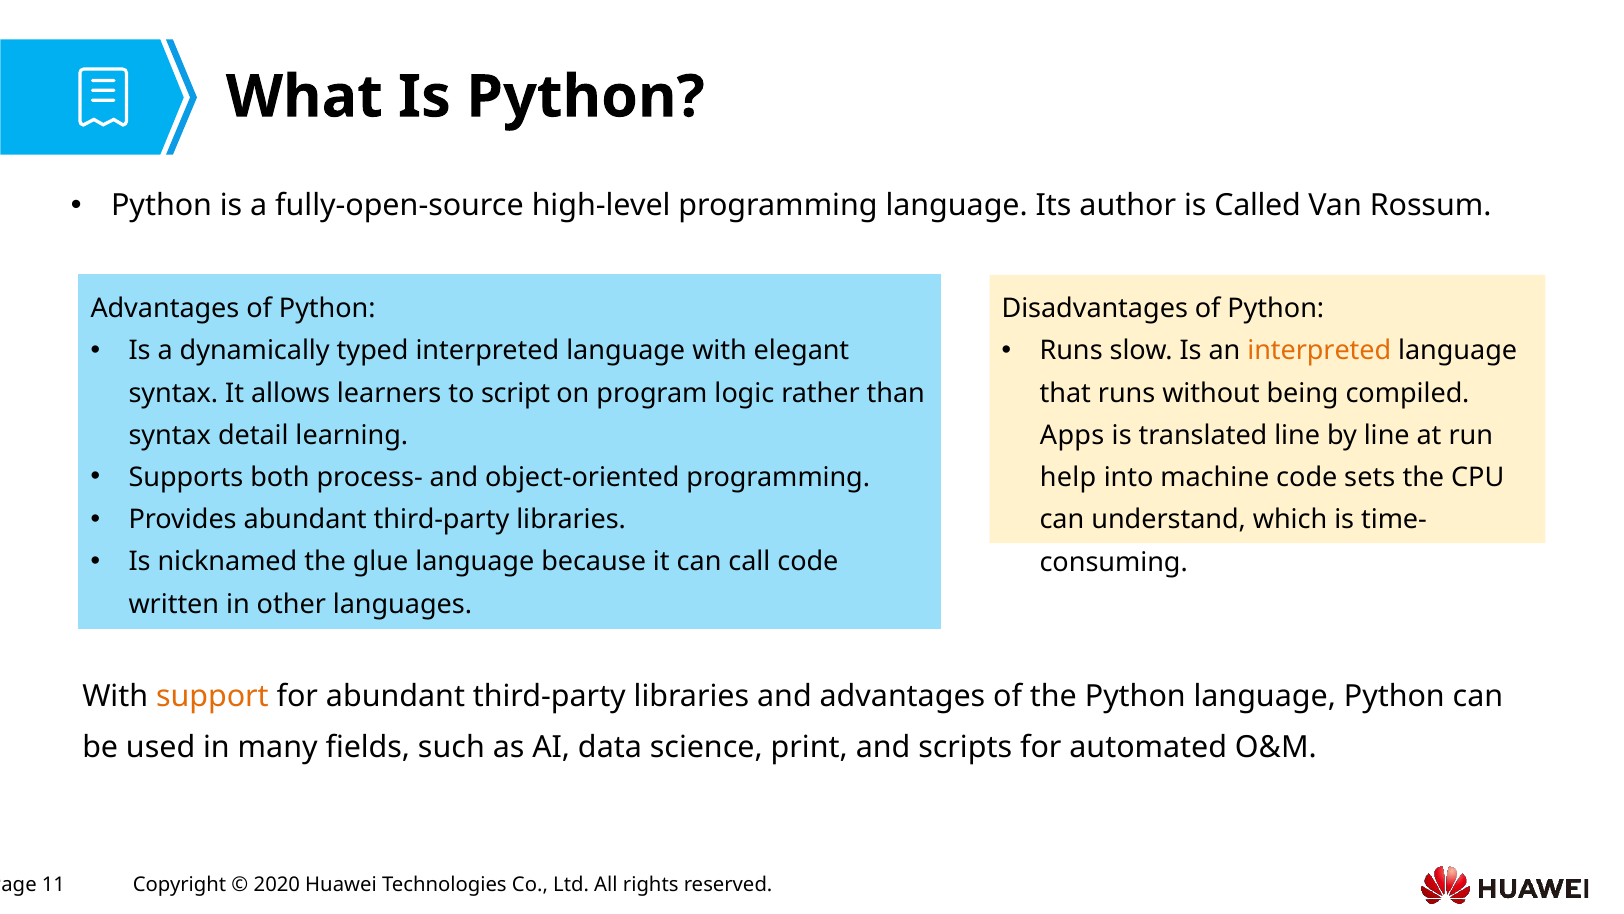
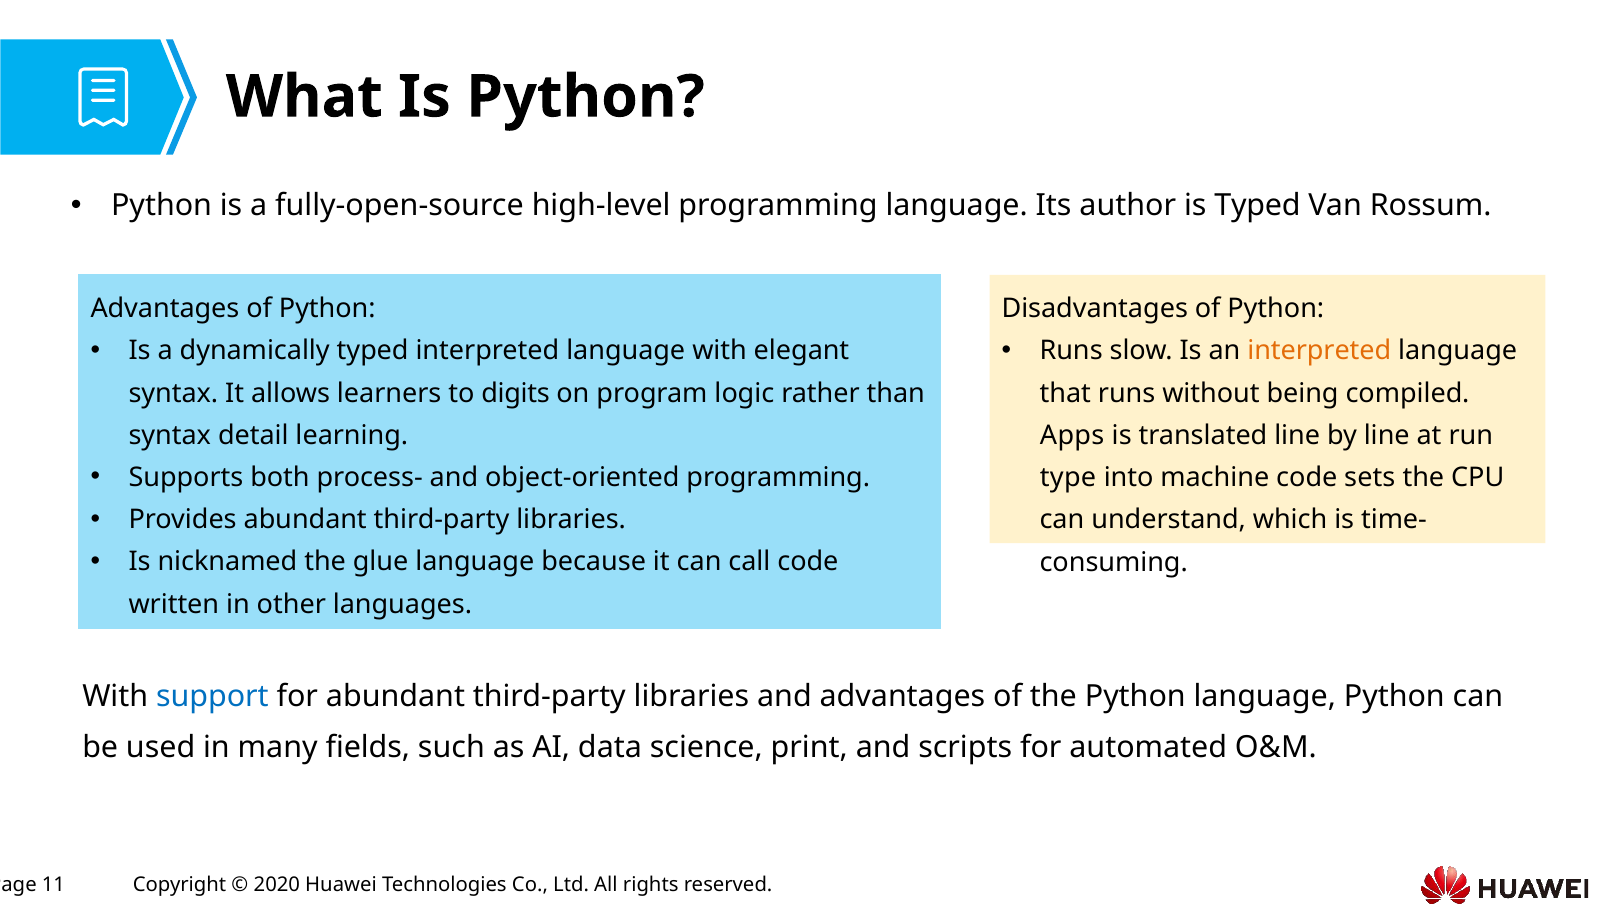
is Called: Called -> Typed (1257, 206)
script: script -> digits (516, 393)
help: help -> type (1068, 477)
support colour: orange -> blue (212, 696)
